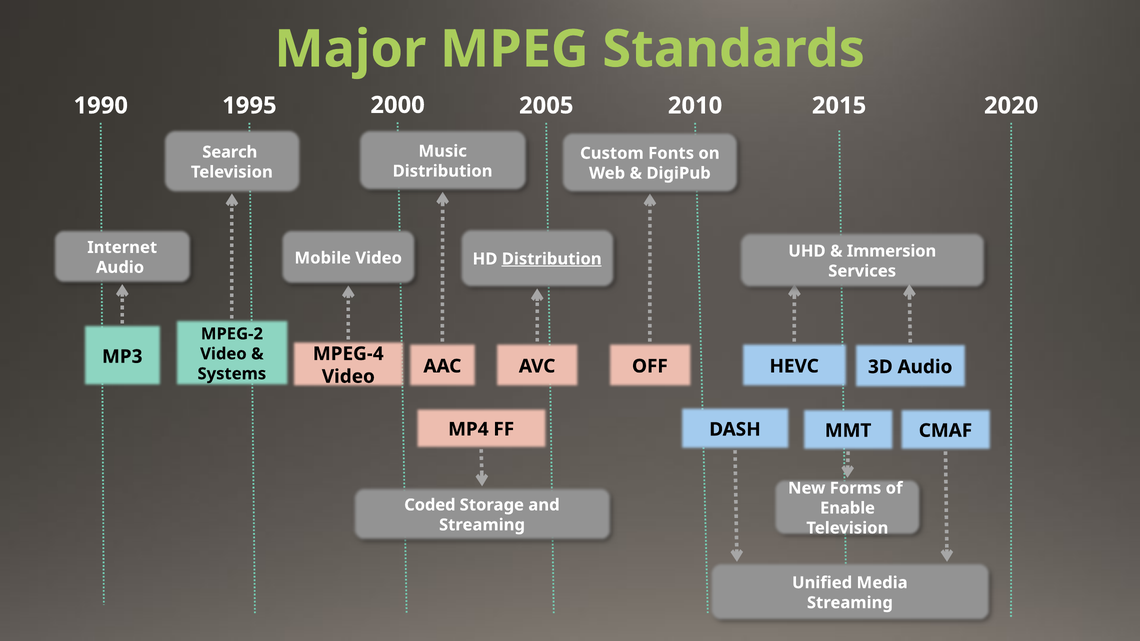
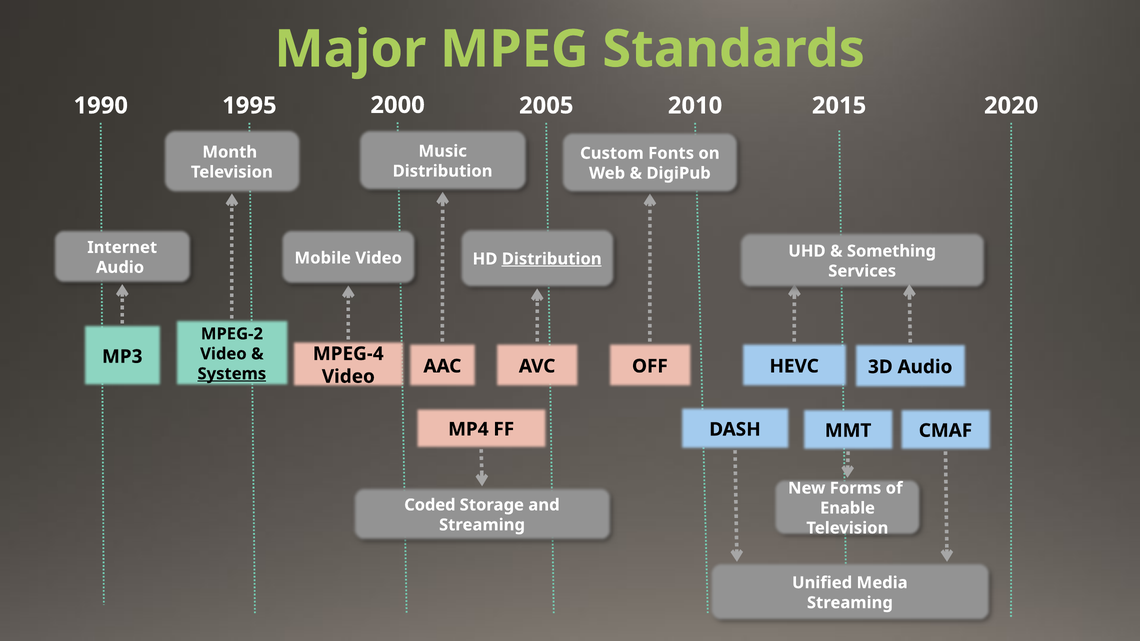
Search: Search -> Month (230, 152)
Immersion: Immersion -> Something (891, 251)
Systems underline: none -> present (232, 374)
